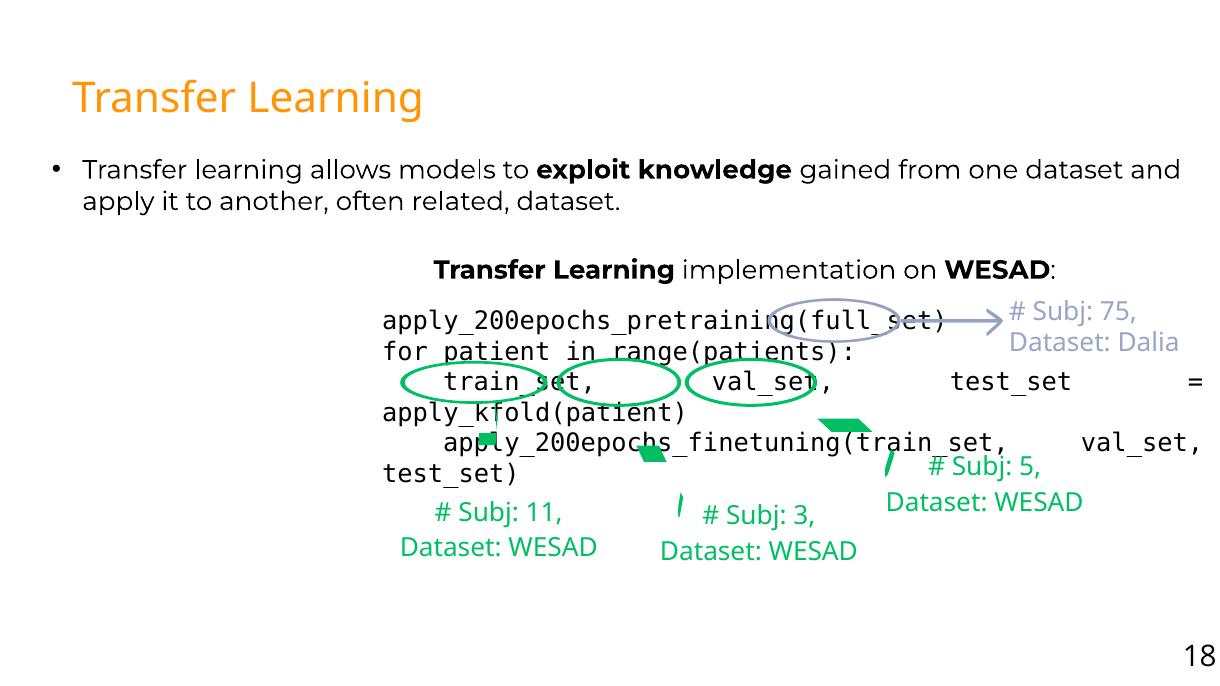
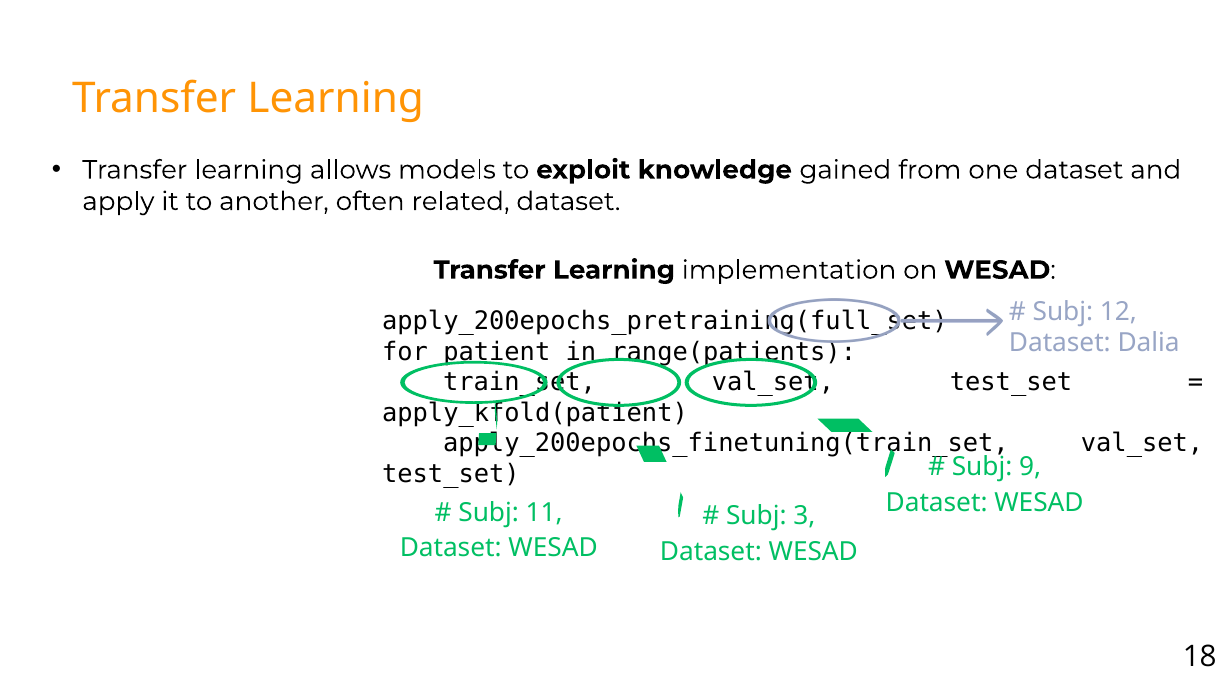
75: 75 -> 12 (1119, 312)
5: 5 -> 9 (1030, 467)
